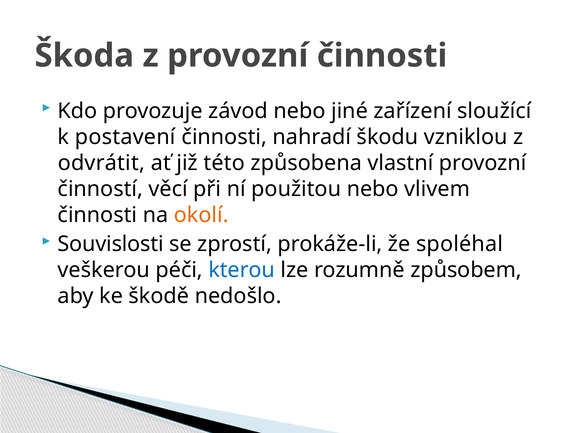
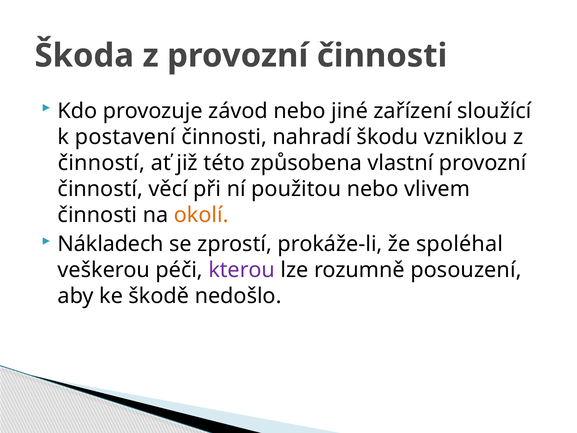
odvrátit: odvrátit -> činností (101, 163)
Souvislosti: Souvislosti -> Nákladech (111, 244)
kterou colour: blue -> purple (242, 270)
způsobem: způsobem -> posouzení (466, 270)
